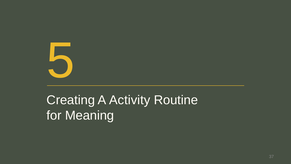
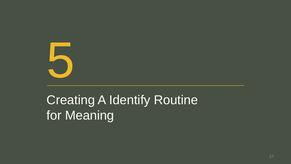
Activity: Activity -> Identify (130, 100)
